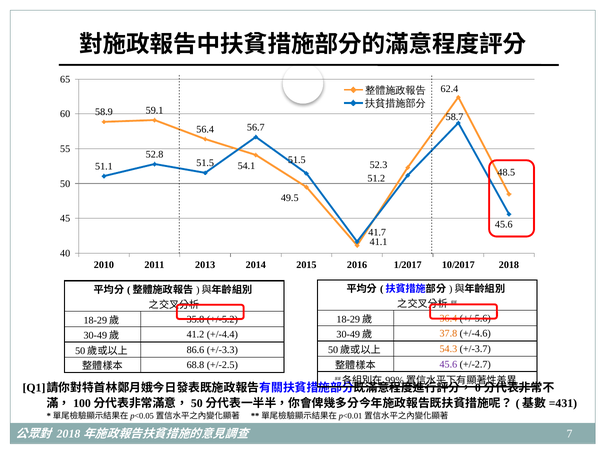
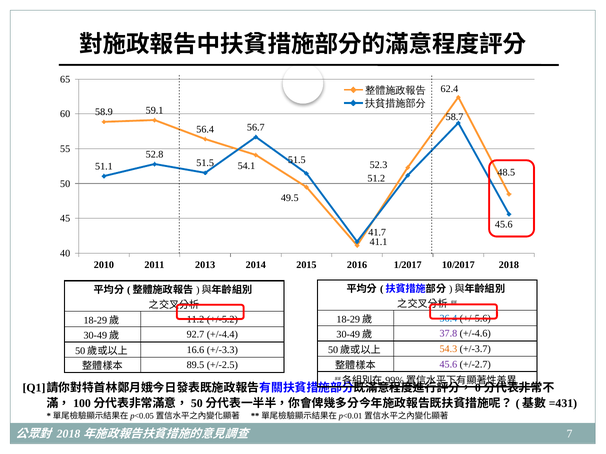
36.4 colour: orange -> blue (448, 319)
35.8: 35.8 -> 11.2 (195, 320)
37.8 colour: orange -> purple (448, 334)
41.2: 41.2 -> 92.7 (195, 335)
86.6: 86.6 -> 16.6 (195, 350)
68.8: 68.8 -> 89.5 (195, 366)
